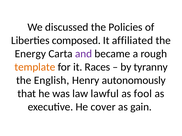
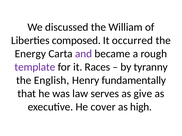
Policies: Policies -> William (126, 27)
affiliated: affiliated -> occurred (132, 41)
template colour: orange -> purple (35, 67)
autonomously: autonomously -> fundamentally (134, 81)
lawful: lawful -> serves (105, 94)
fool: fool -> give (143, 94)
gain: gain -> high (141, 107)
